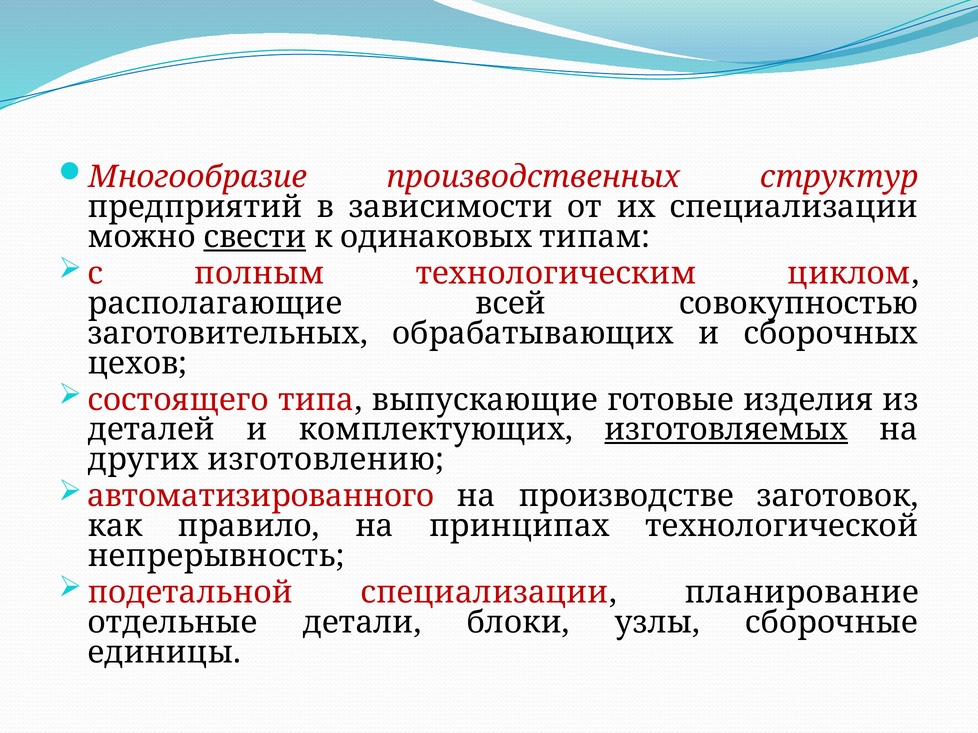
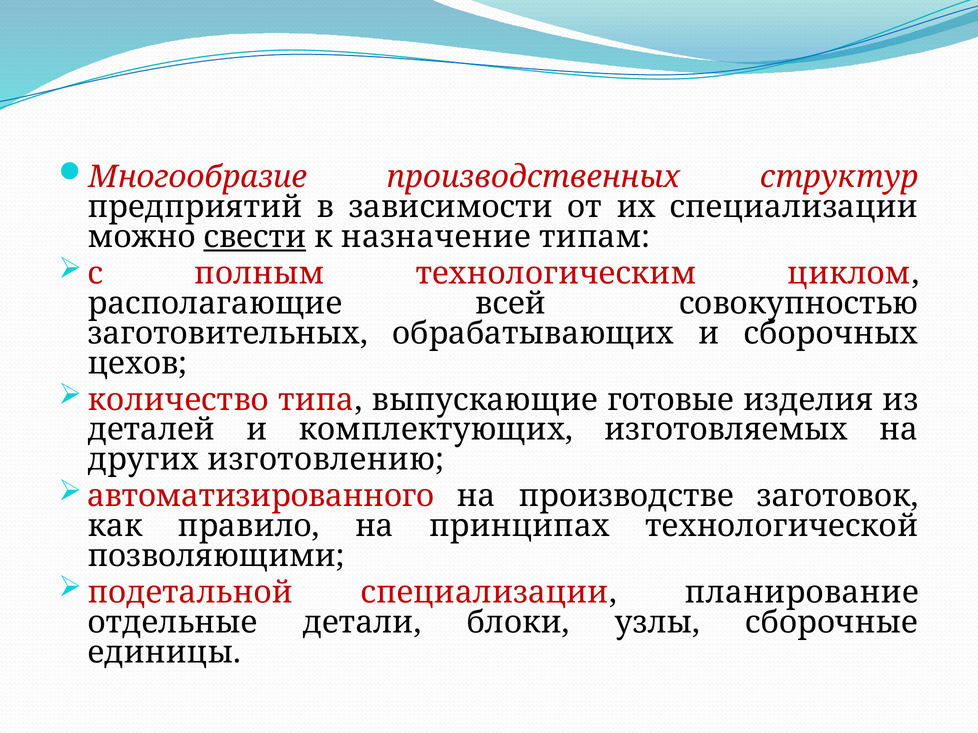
одинаковых: одинаковых -> назначение (436, 237)
состоящего: состоящего -> количество (178, 400)
изготовляемых underline: present -> none (726, 430)
непрерывность: непрерывность -> позволяющими (216, 556)
